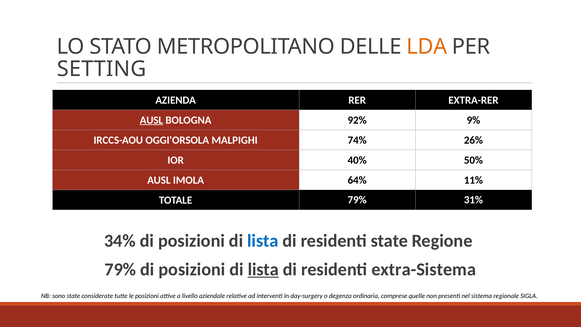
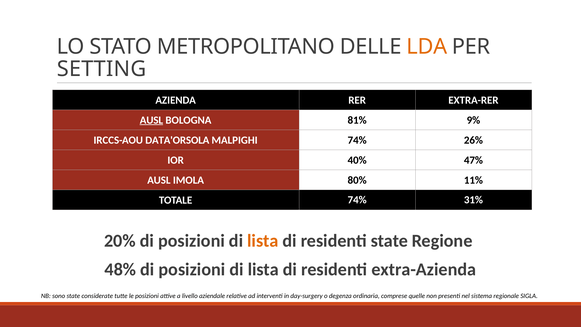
92%: 92% -> 81% (357, 120)
OGGI'ORSOLA: OGGI'ORSOLA -> DATA'ORSOLA (177, 140)
50%: 50% -> 47% (473, 160)
64%: 64% -> 80% (357, 180)
TOTALE 79%: 79% -> 74% (357, 200)
34%: 34% -> 20% (120, 241)
lista colour: blue -> orange (263, 241)
79%: 79% -> 48% (120, 269)
lista underline: present -> none (263, 269)
extra-Sistema: extra-Sistema -> extra-Azienda (424, 269)
